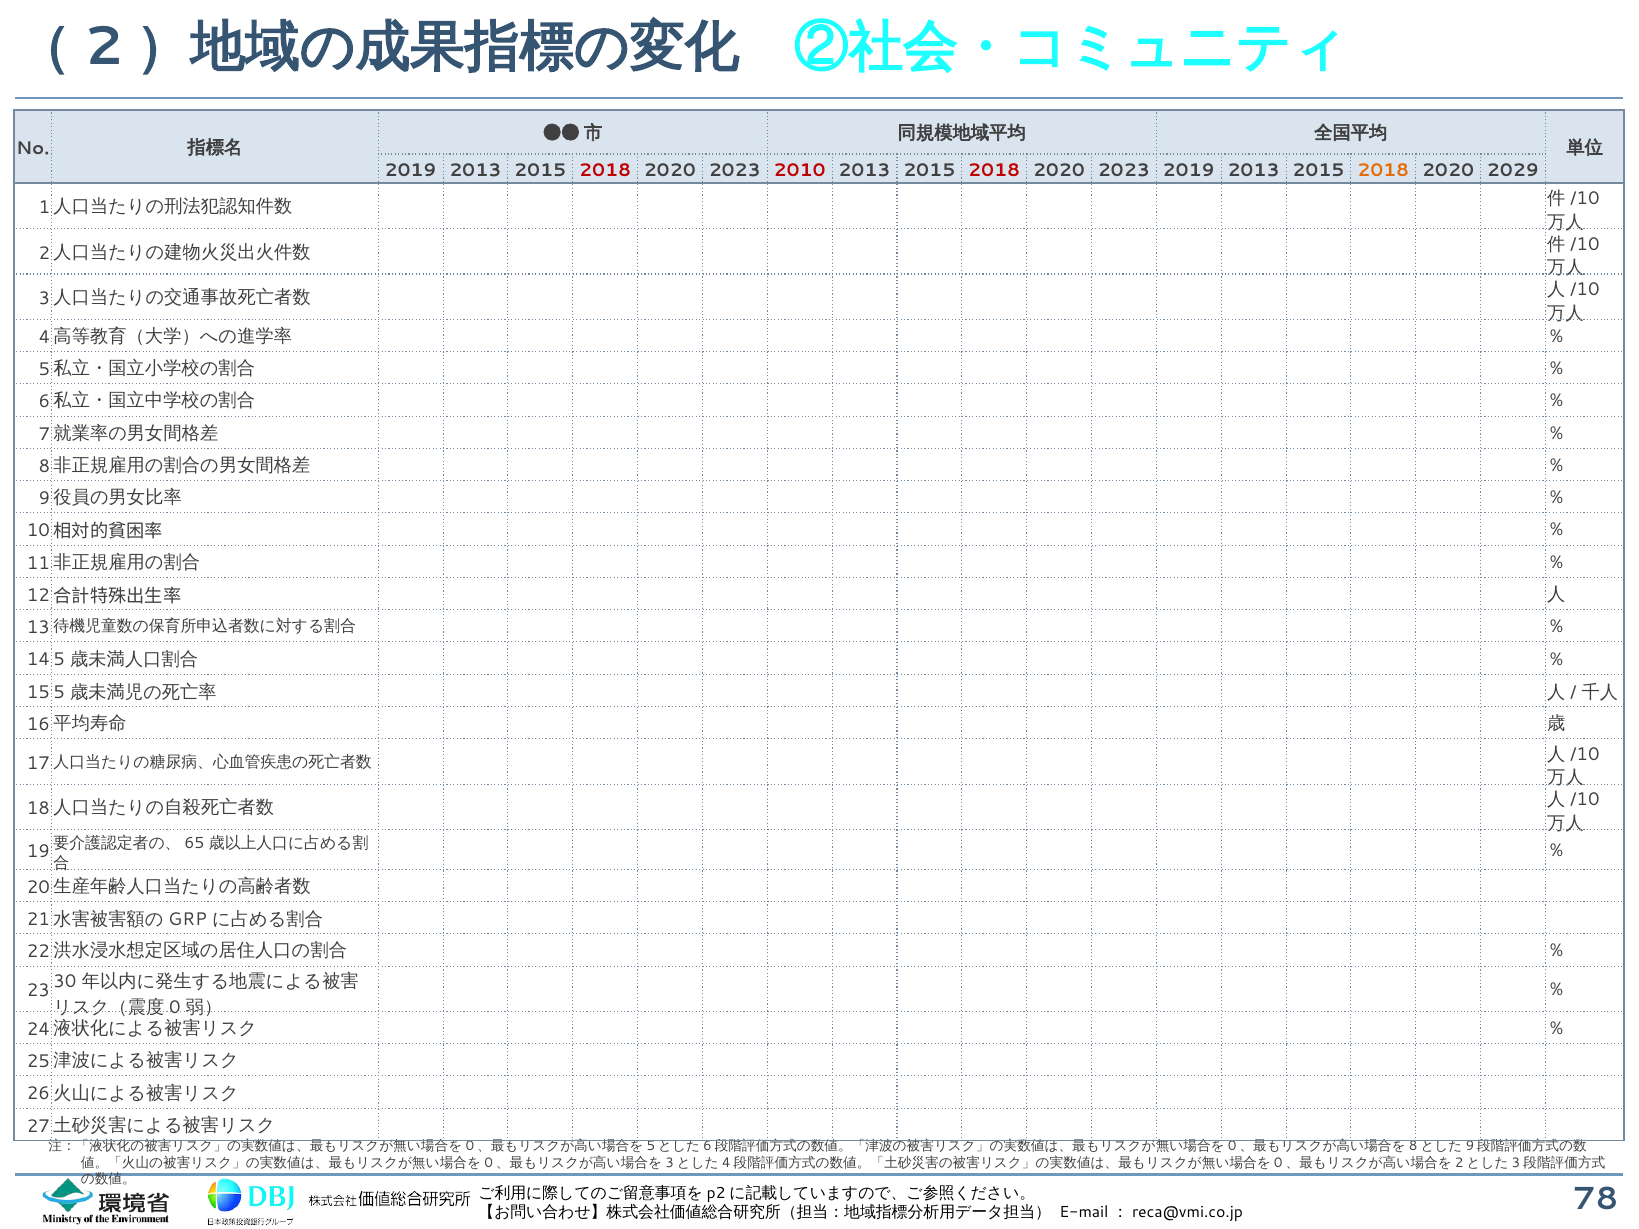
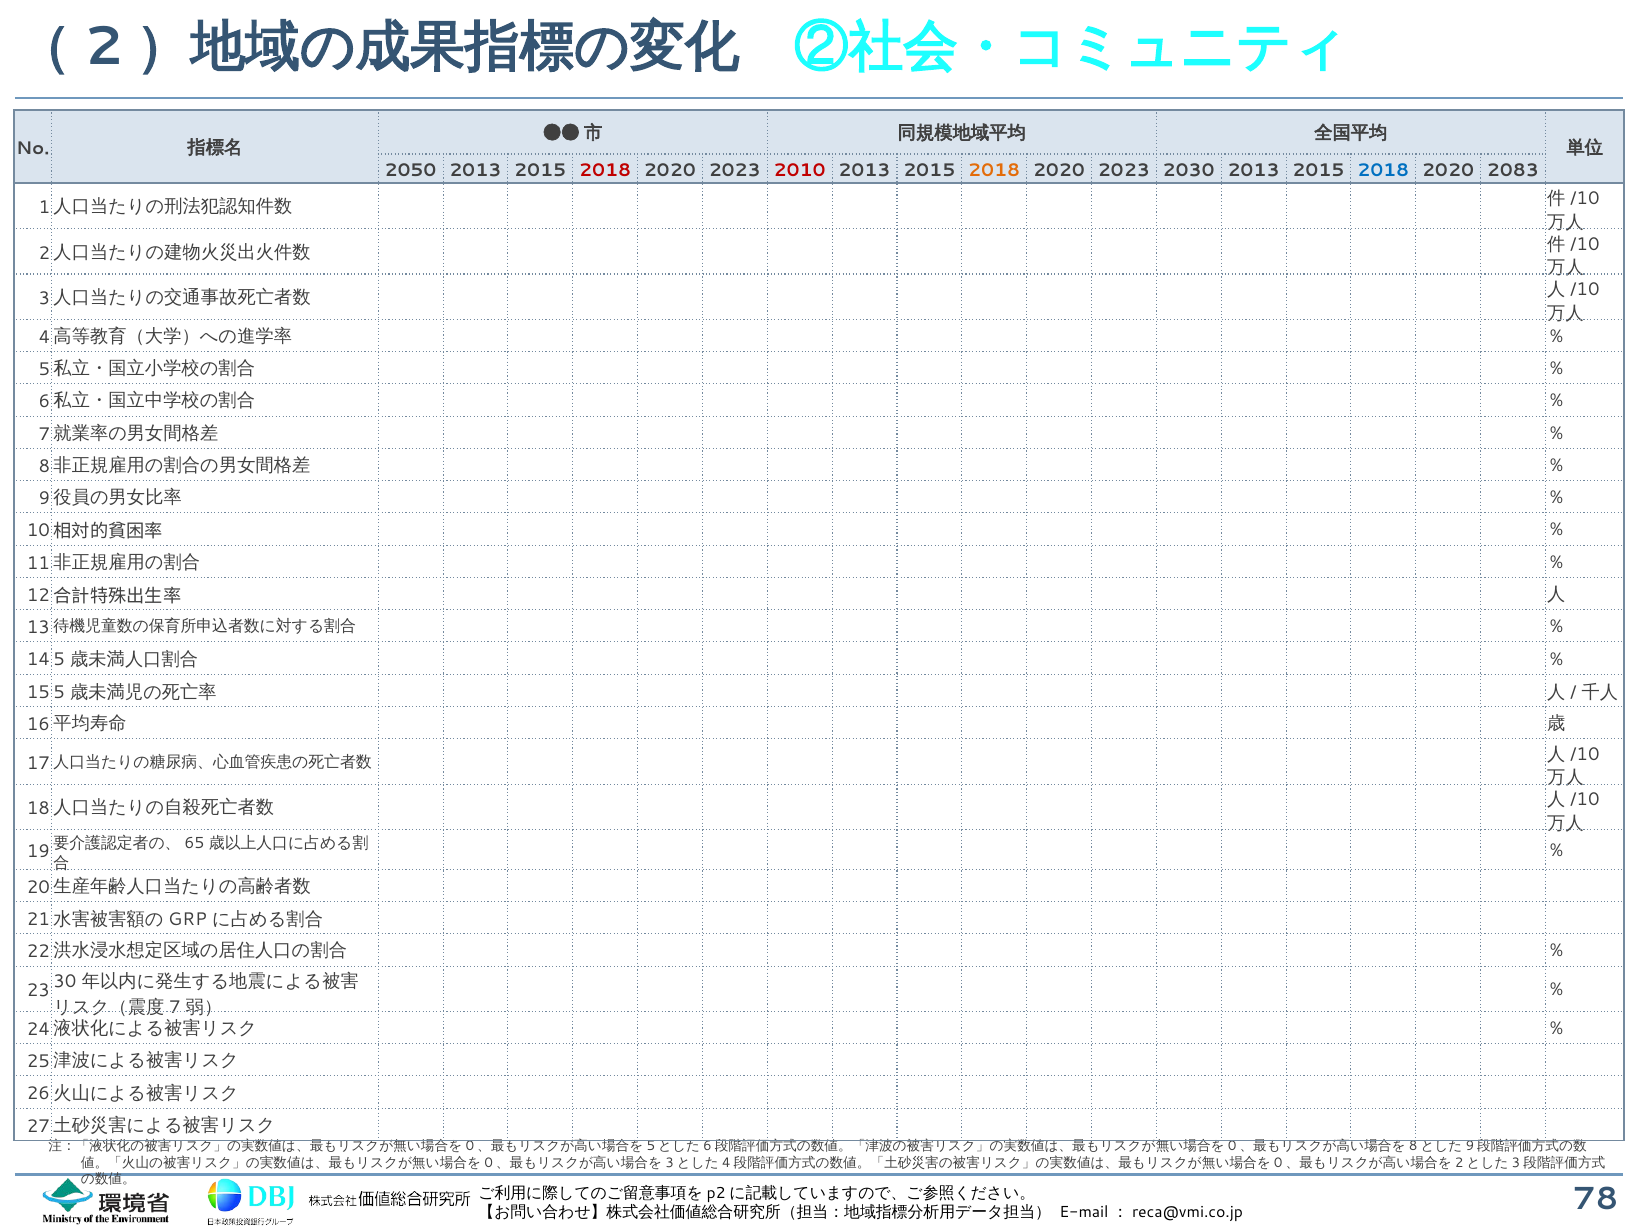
2019: 2019 -> 2050 (410, 170)
2018 colour: red -> orange (994, 170)
2023 2019: 2019 -> 2030 (1189, 170)
2018 colour: orange -> blue (1383, 170)
2029: 2029 -> 2083 (1513, 170)
0: 0 -> 7 (175, 1008)
